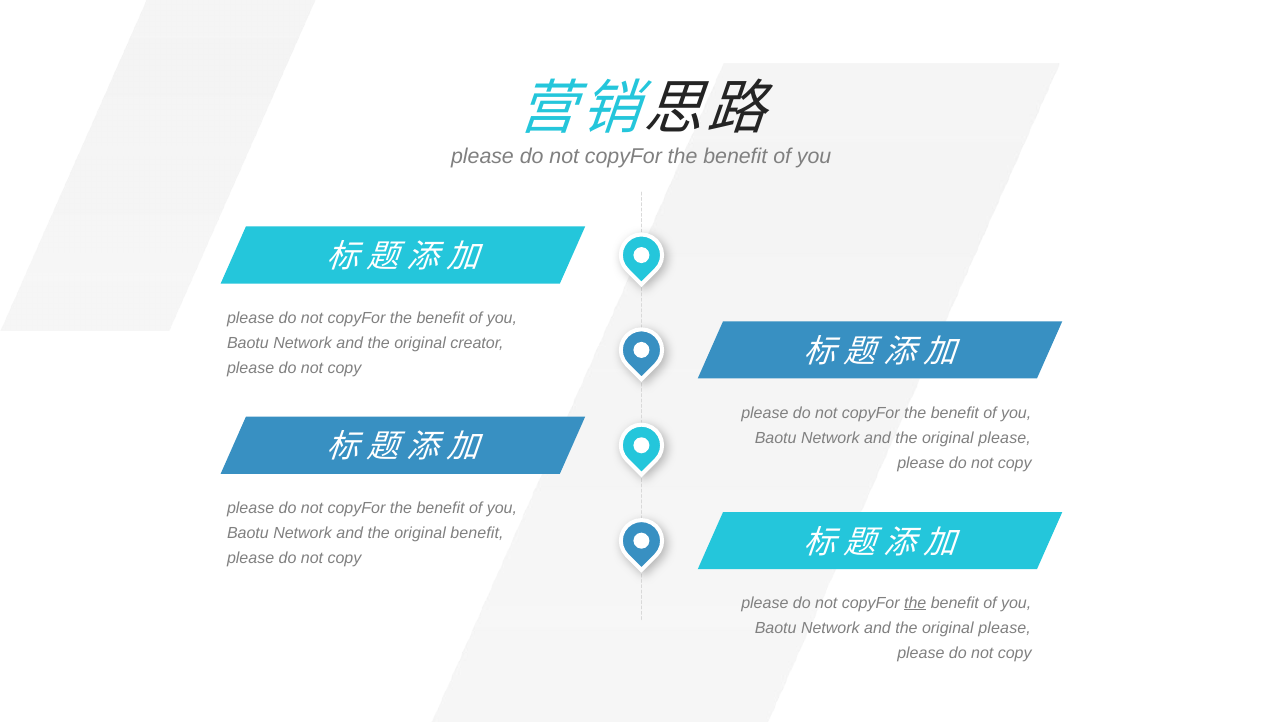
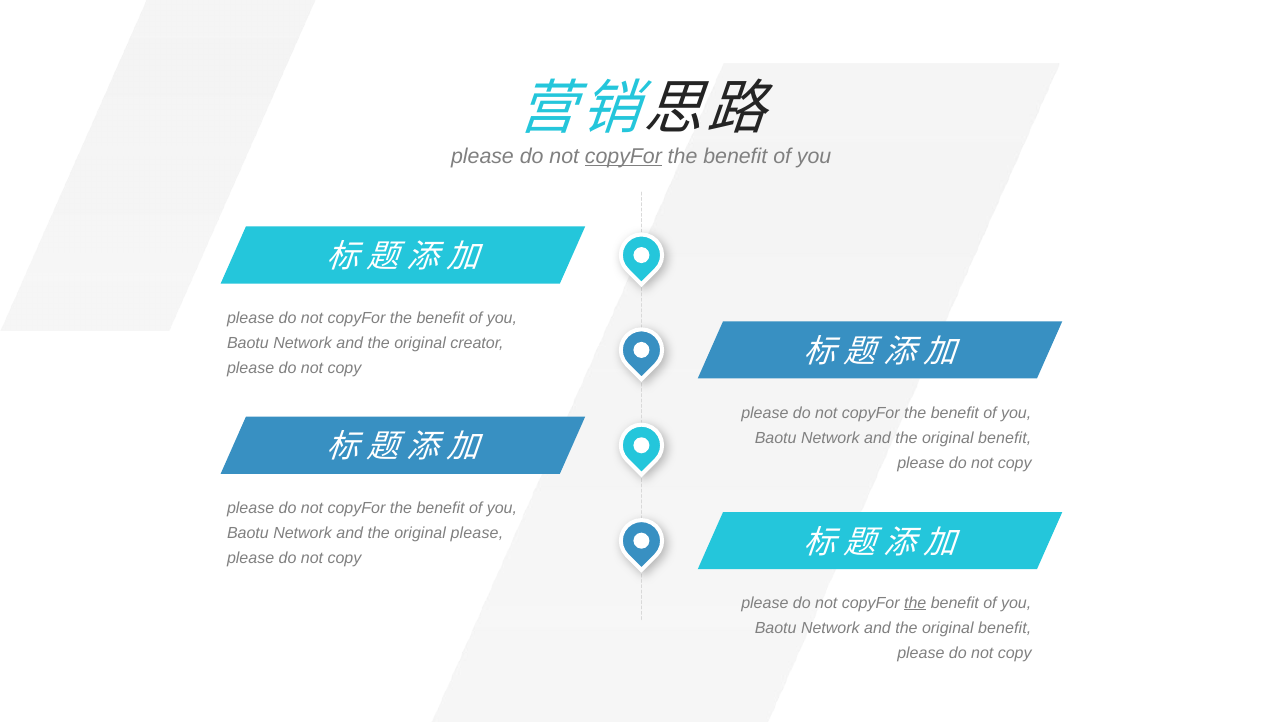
copyFor underline: none -> present (623, 157)
please: please -> benefit (1005, 438)
original benefit: benefit -> please (477, 533)
please: please -> benefit (1005, 628)
